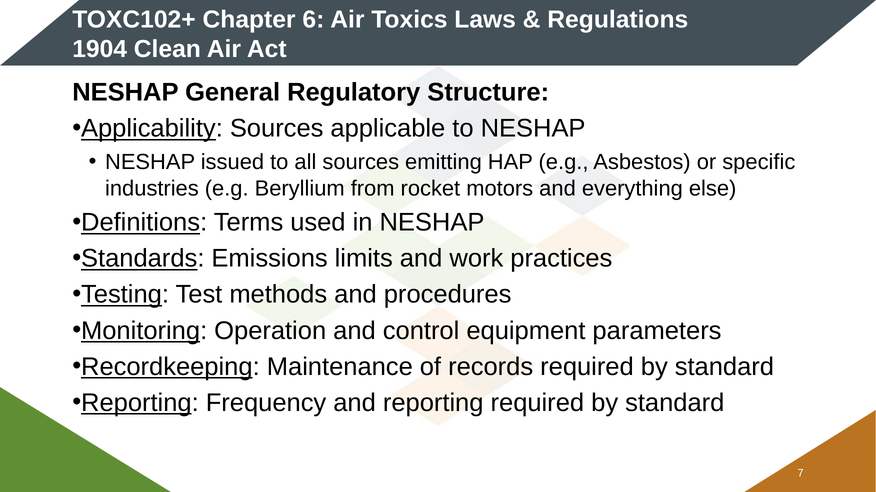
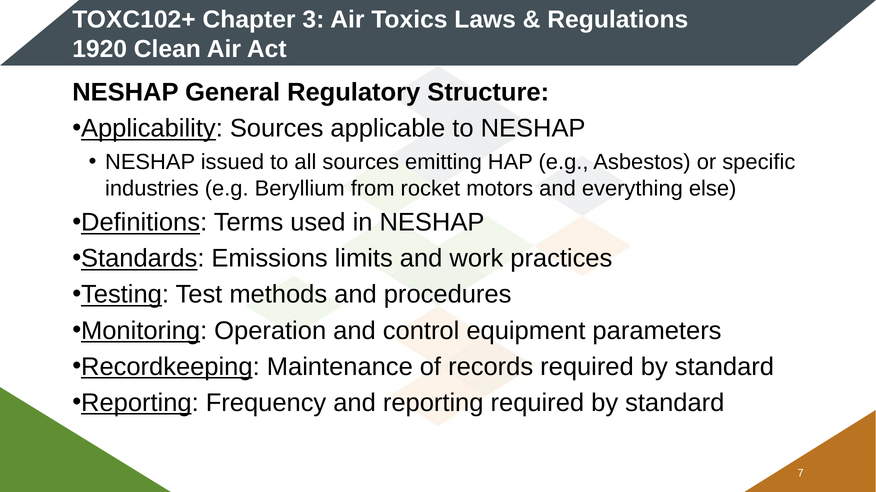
6: 6 -> 3 (313, 20)
1904: 1904 -> 1920 (100, 49)
